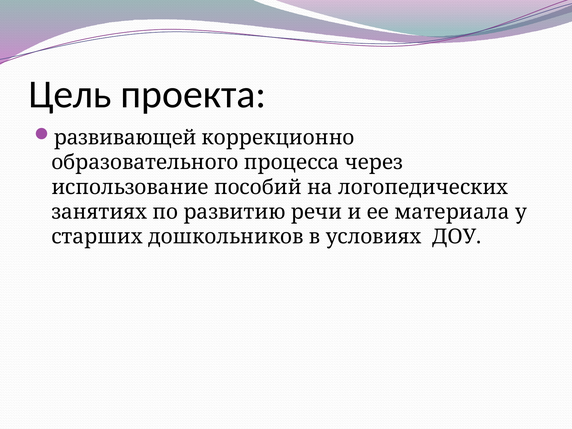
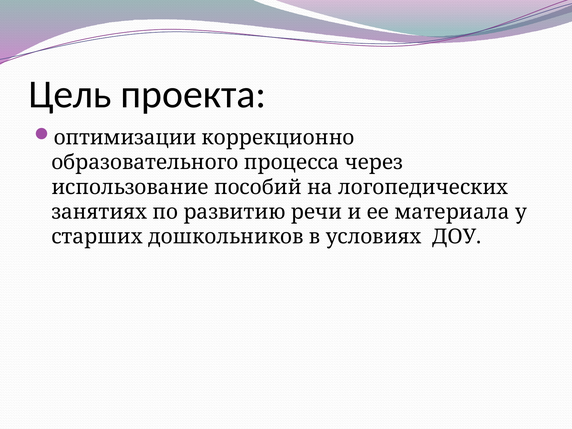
развивающей: развивающей -> оптимизации (125, 138)
